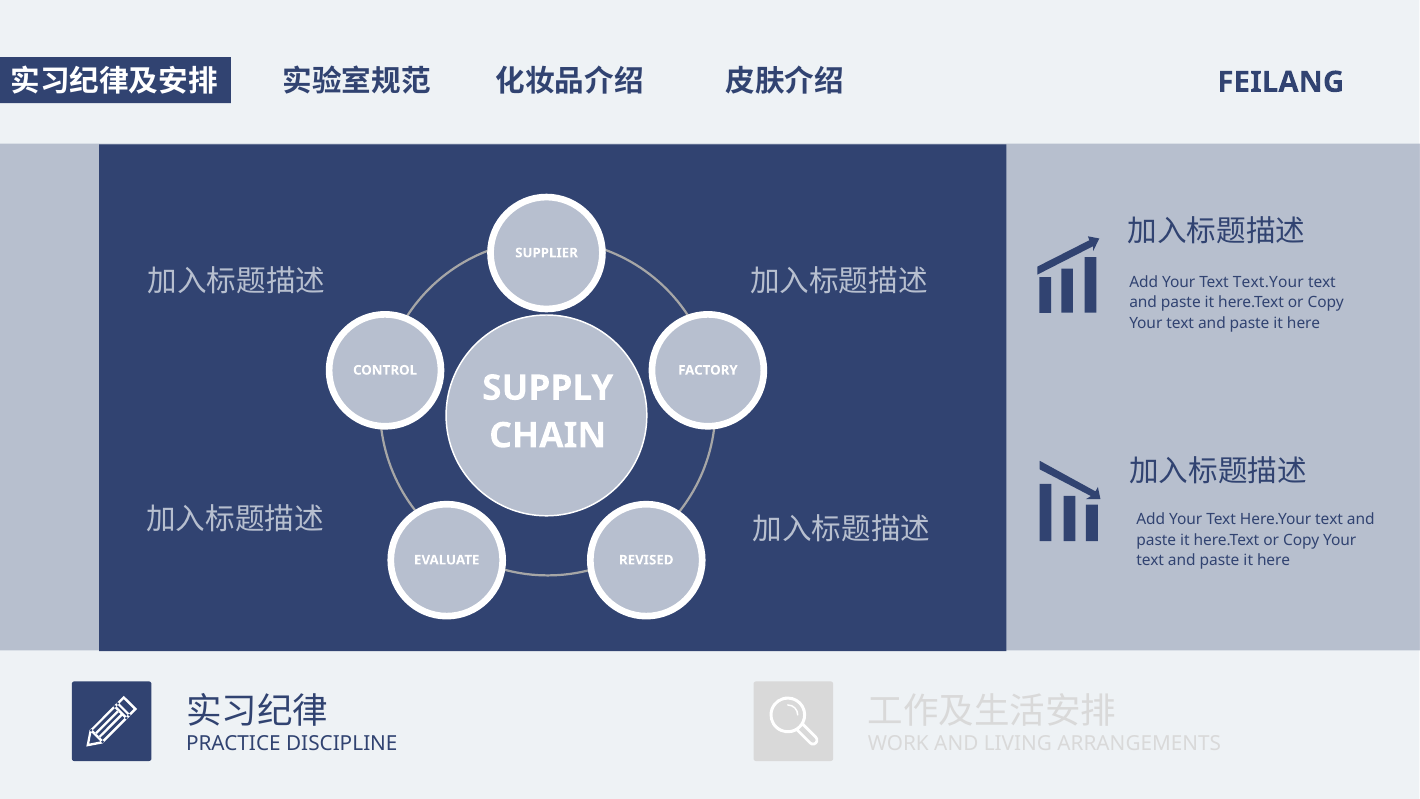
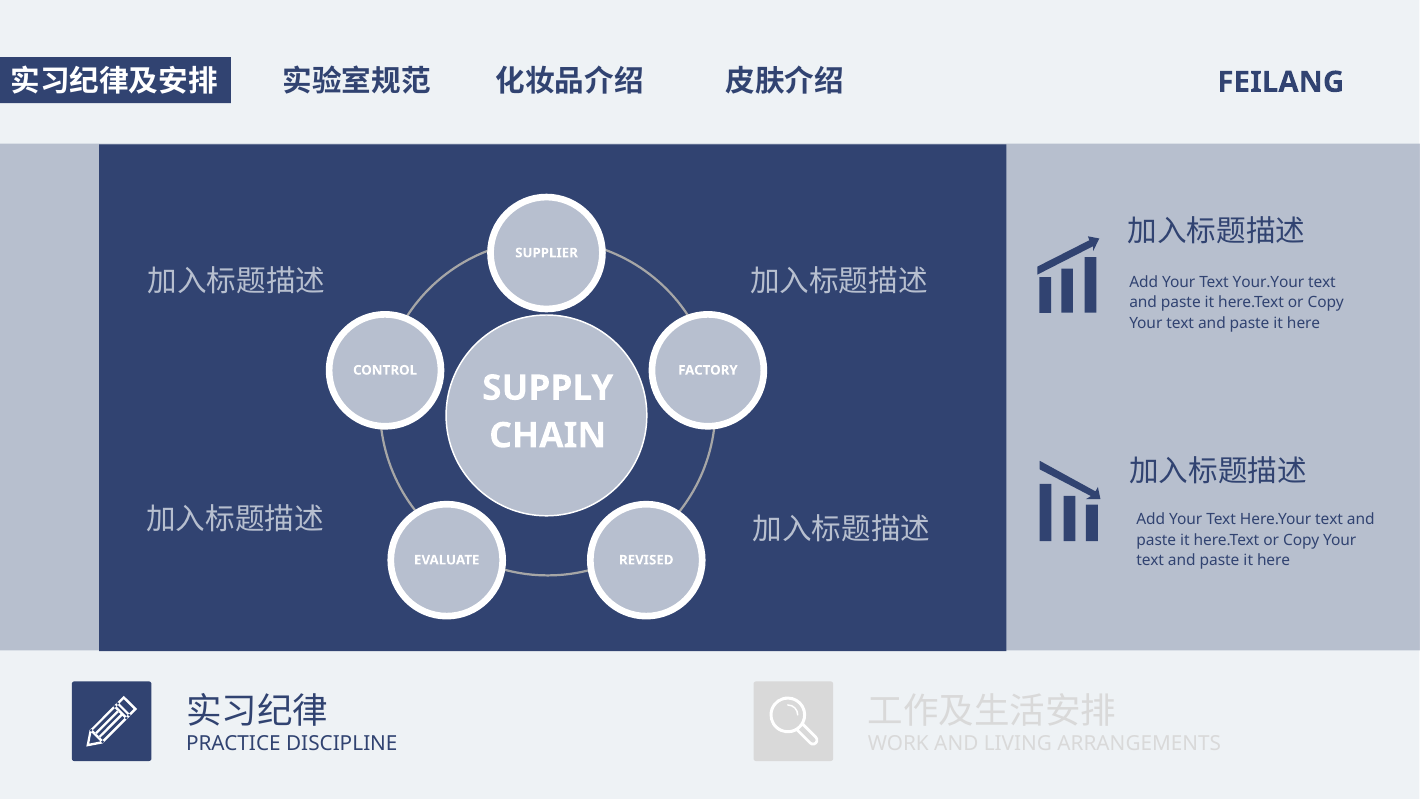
Text.Your: Text.Your -> Your.Your (1268, 282)
